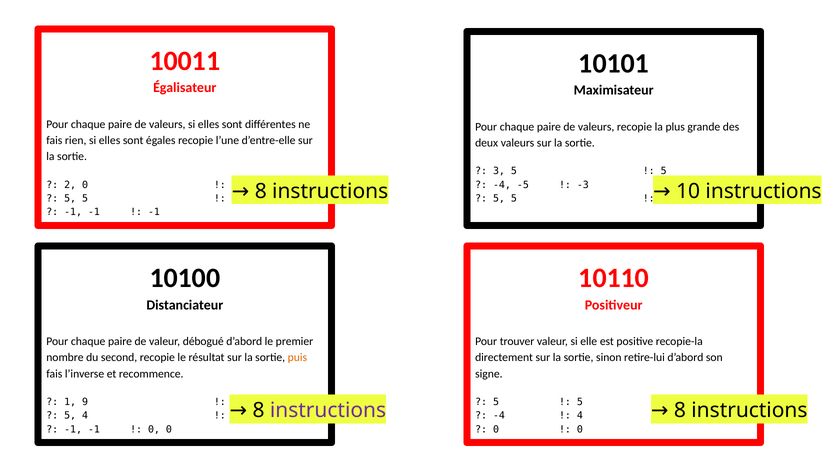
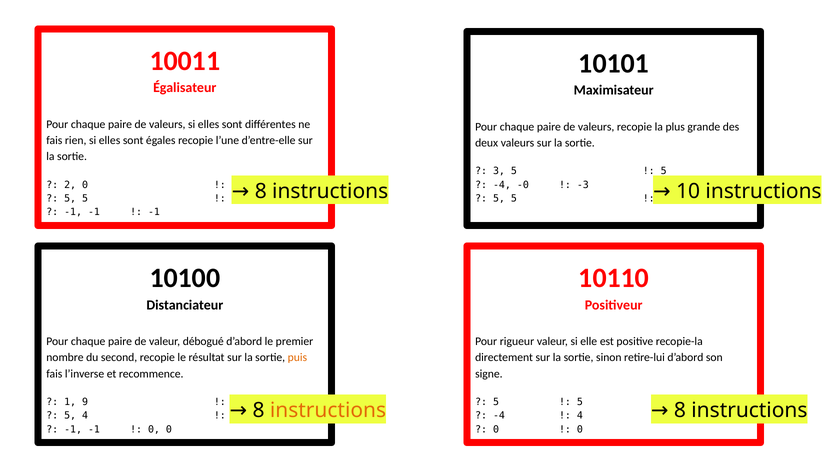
-5: -5 -> -0 (523, 185)
trouver: trouver -> rigueur (517, 341)
instructions colour: purple -> orange (328, 410)
